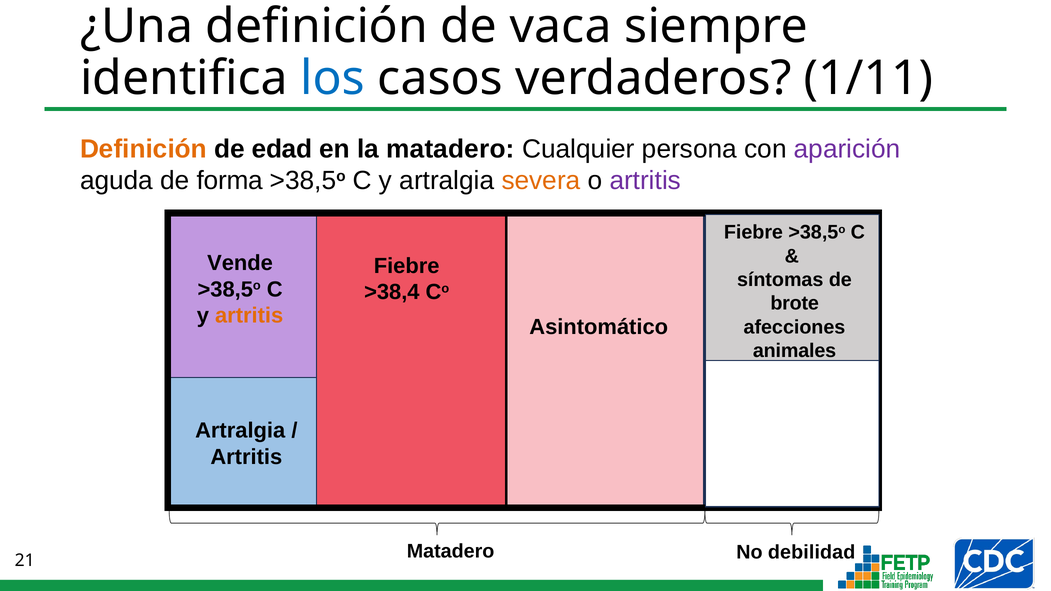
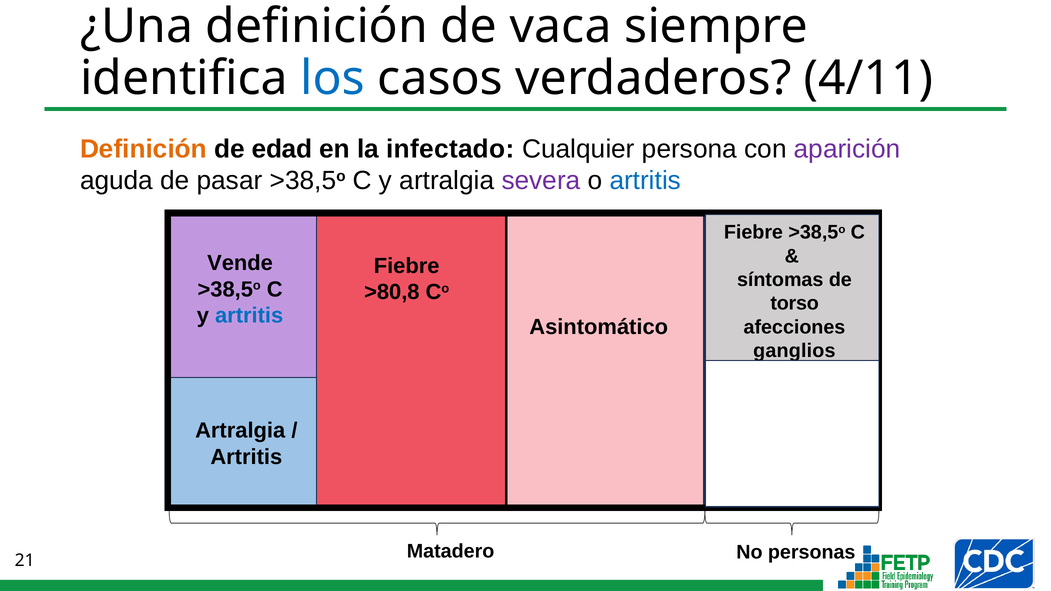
1/11: 1/11 -> 4/11 (869, 78)
la matadero: matadero -> infectado (450, 149)
forma: forma -> pasar (230, 181)
severa colour: orange -> purple (541, 181)
artritis colour: purple -> blue (645, 181)
>38,4: >38,4 -> >80,8 (392, 292)
brote: brote -> torso (795, 303)
artritis colour: orange -> blue (249, 316)
animales: animales -> ganglios (794, 351)
debilidad: debilidad -> personas (812, 552)
